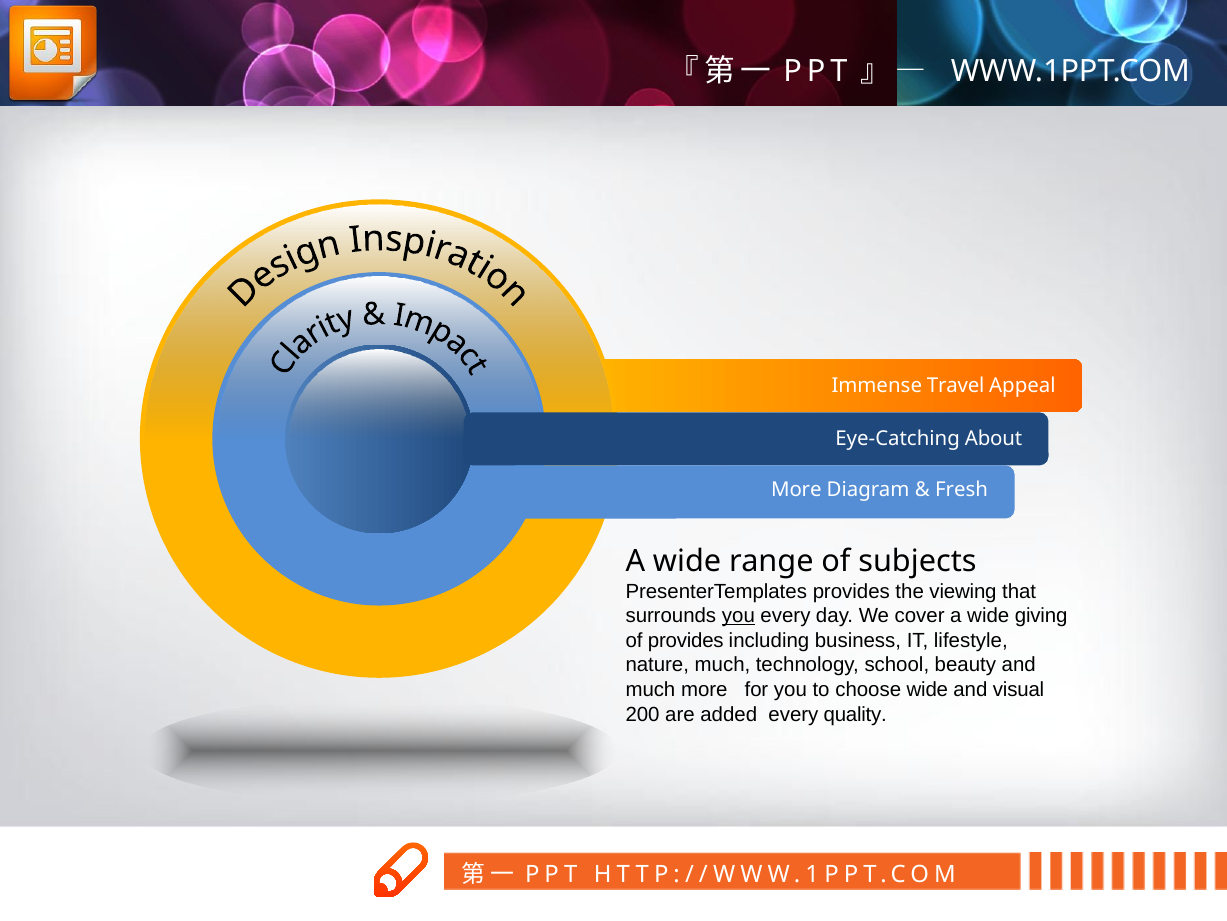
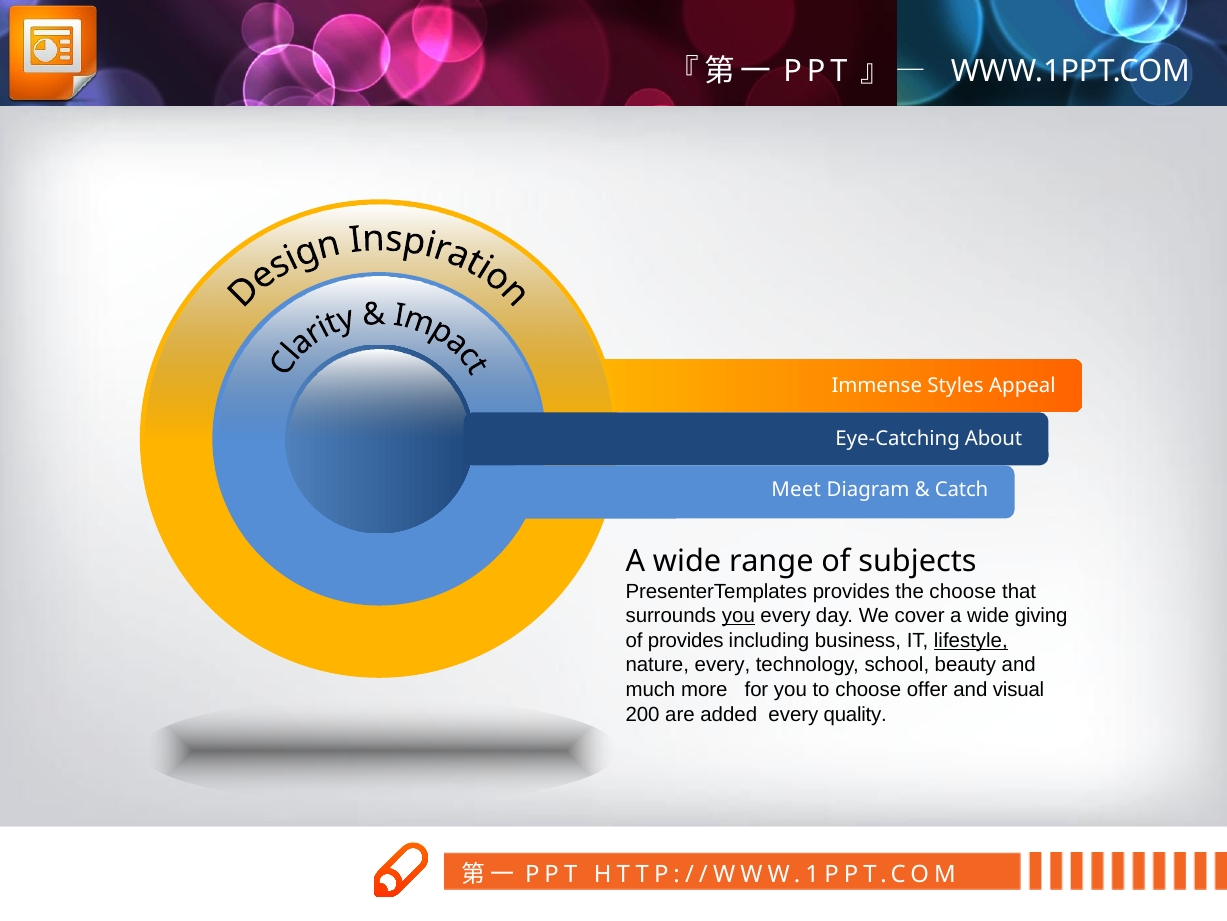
Travel: Travel -> Styles (955, 385)
More: More -> Meet (796, 490)
Fresh: Fresh -> Catch (962, 490)
the viewing: viewing -> choose (963, 591)
lifestyle underline: none -> present (971, 640)
nature much: much -> every (722, 665)
choose wide: wide -> offer (927, 689)
